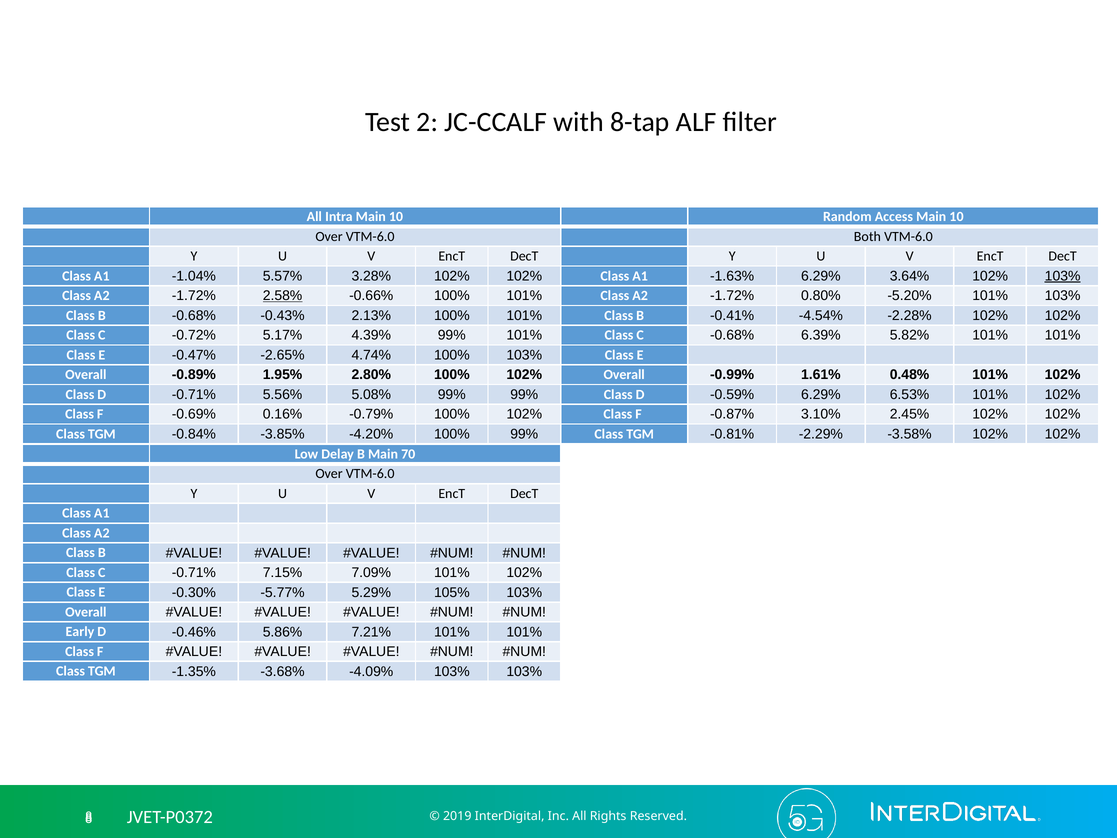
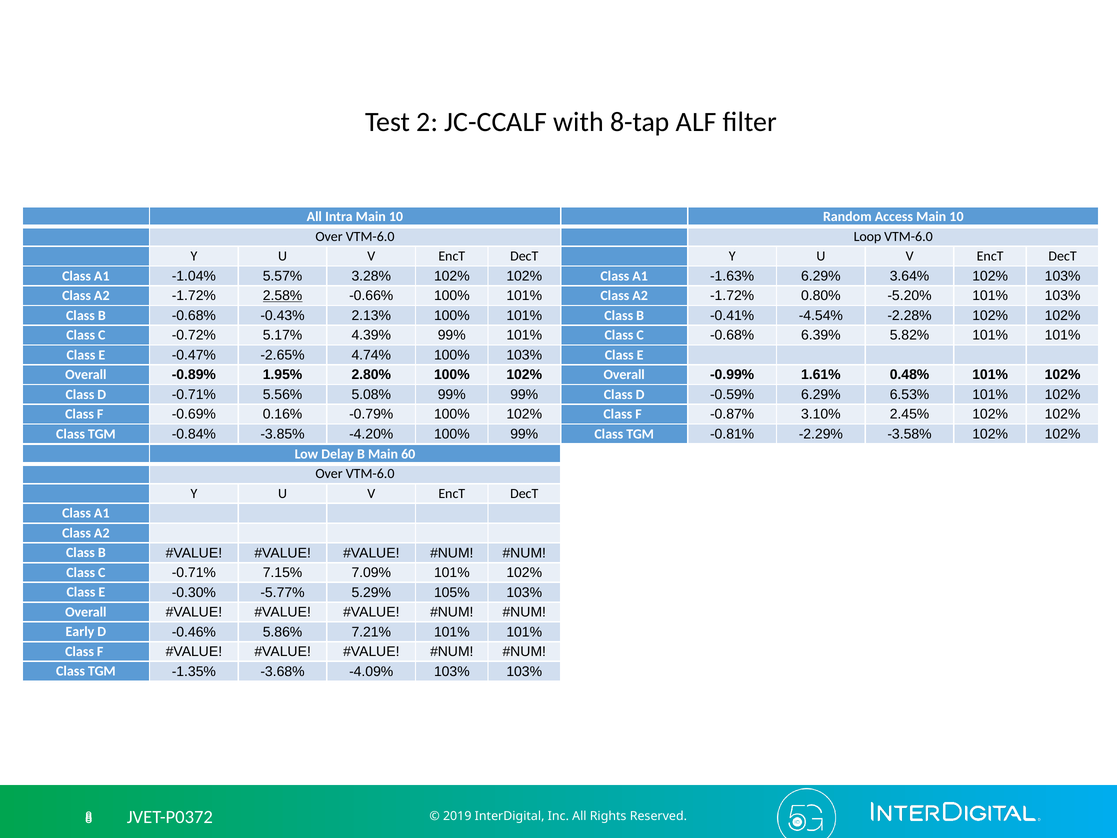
Both: Both -> Loop (867, 236)
103% underline: present -> none (1063, 276)
70: 70 -> 60 (408, 454)
